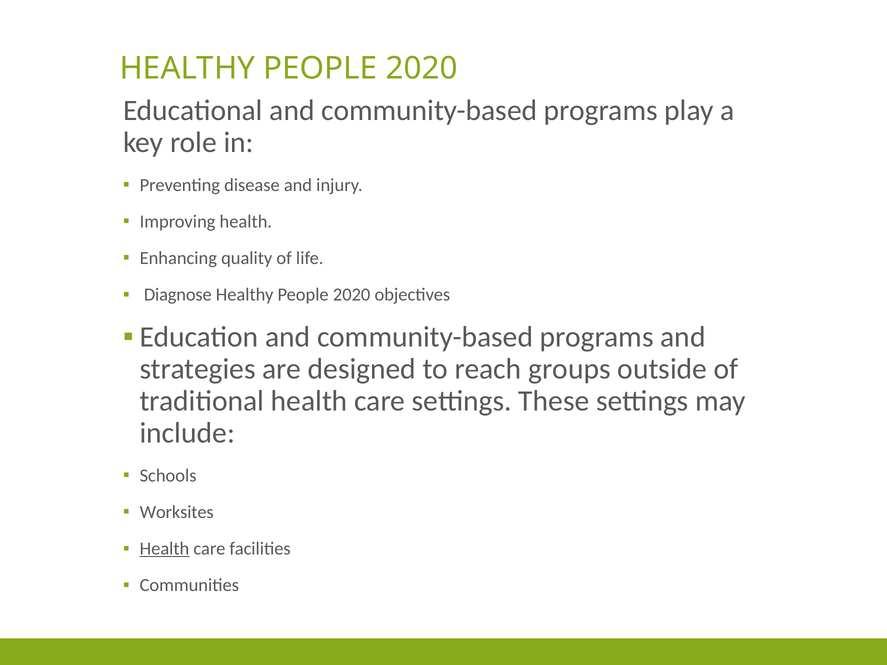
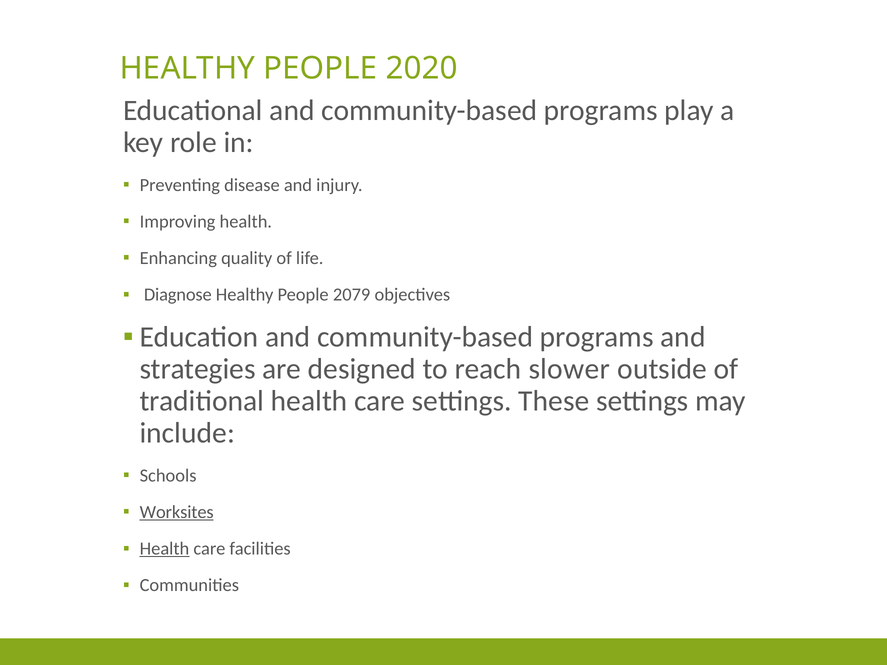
2020: 2020 -> 2079 (352, 295)
groups: groups -> slower (569, 369)
Worksites underline: none -> present (177, 512)
